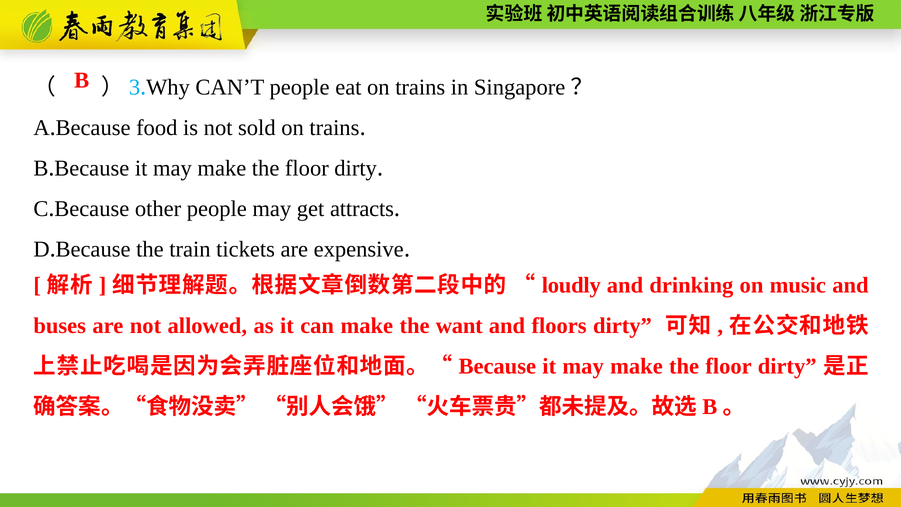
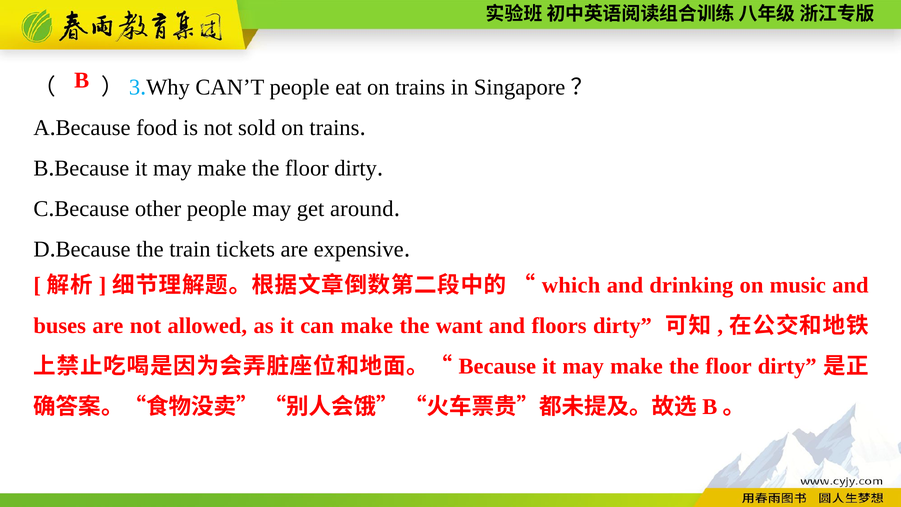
attracts: attracts -> around (362, 209)
loudly: loudly -> which (571, 285)
